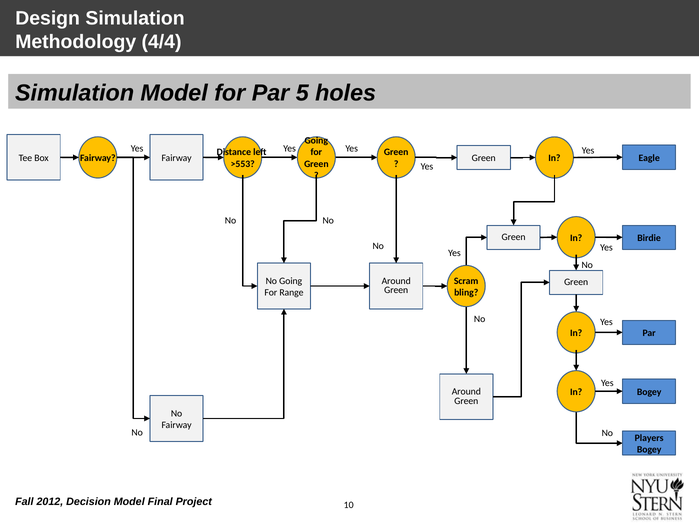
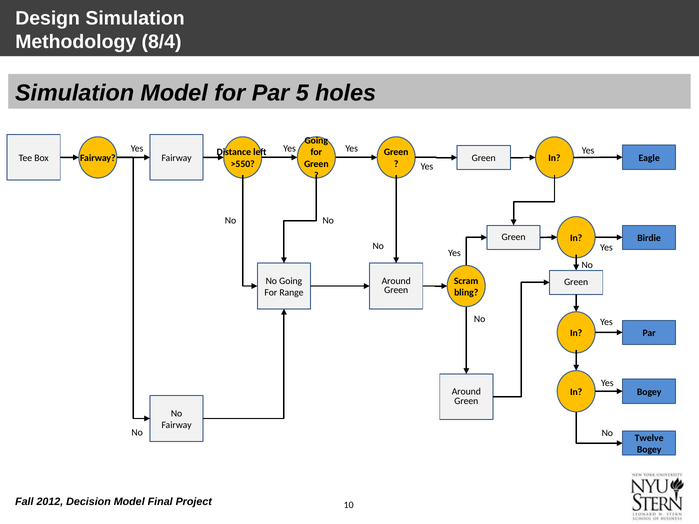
4/4: 4/4 -> 8/4 (162, 42)
>553: >553 -> >550 (243, 164)
Players: Players -> Twelve (649, 438)
